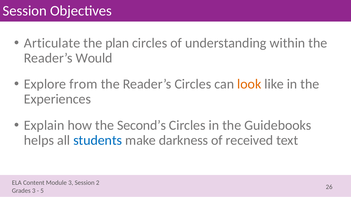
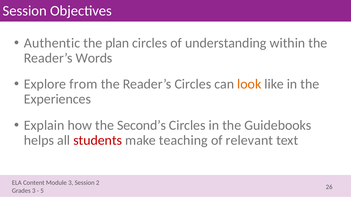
Articulate: Articulate -> Authentic (52, 43)
Would: Would -> Words (94, 58)
students colour: blue -> red (98, 141)
darkness: darkness -> teaching (183, 141)
received: received -> relevant (249, 141)
